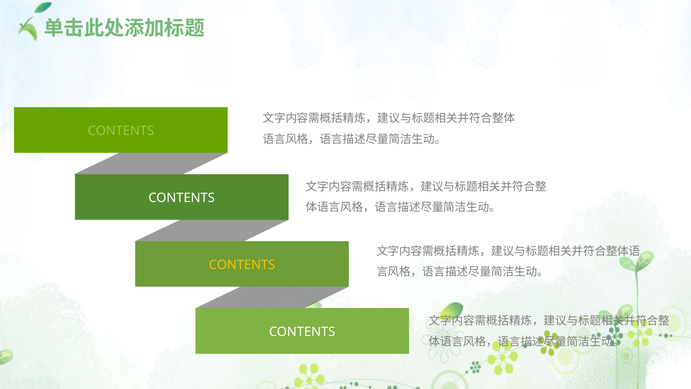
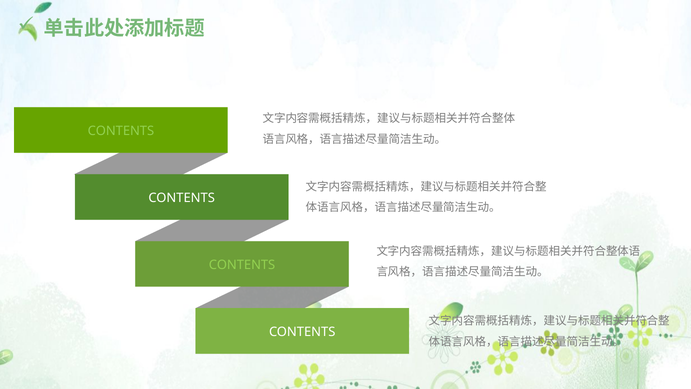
CONTENTS colour: yellow -> light green (242, 265)
